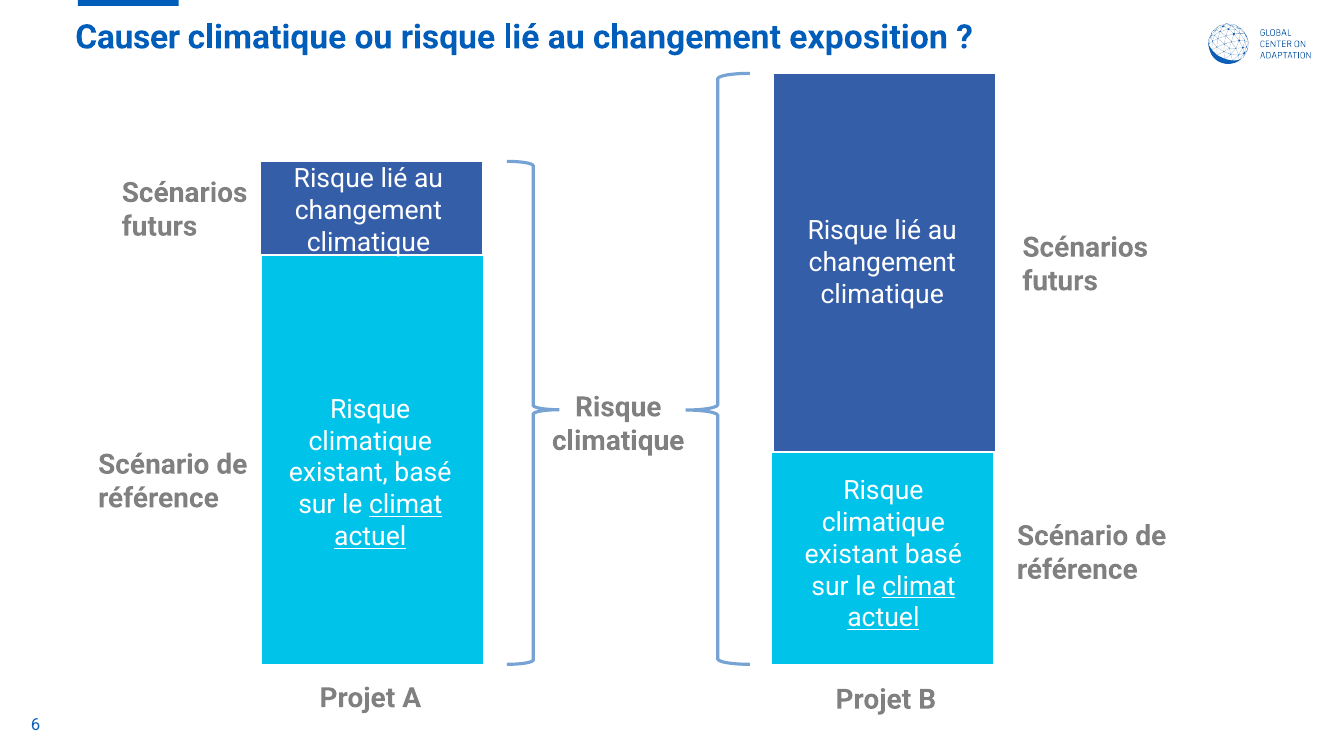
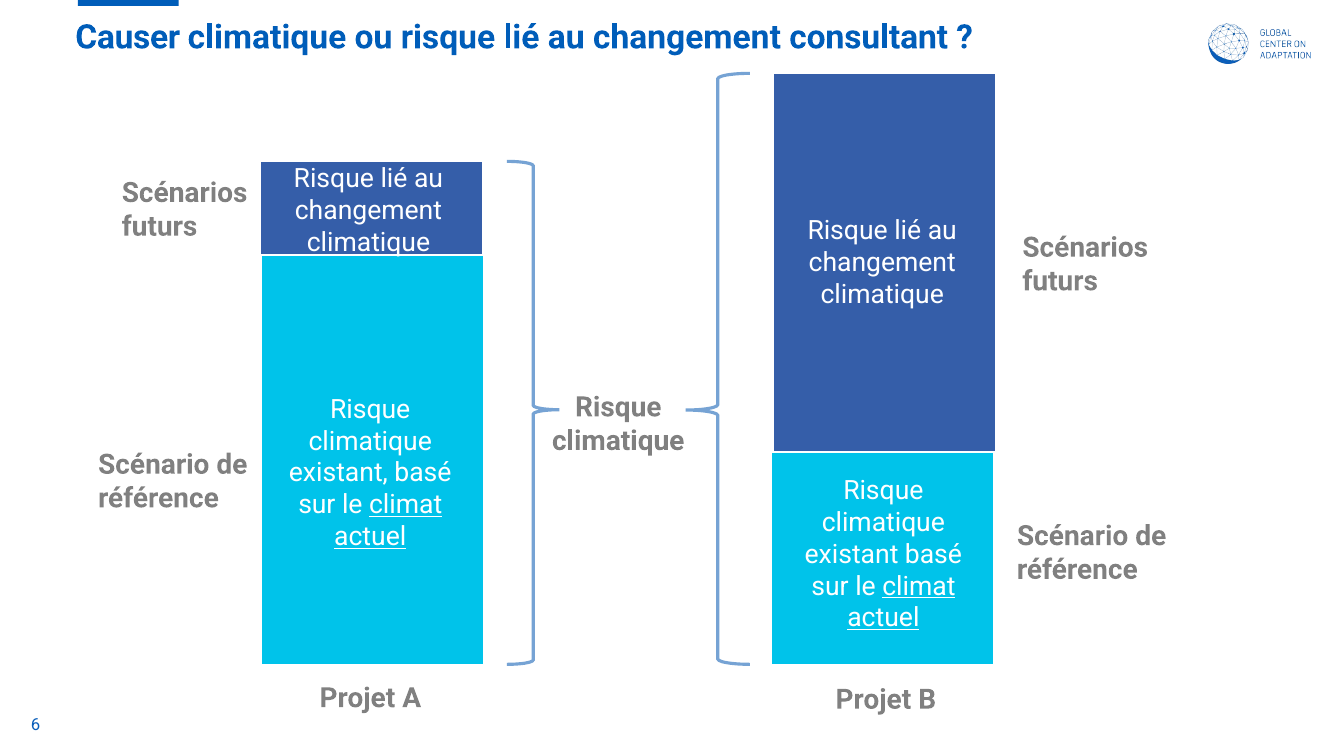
exposition: exposition -> consultant (869, 37)
